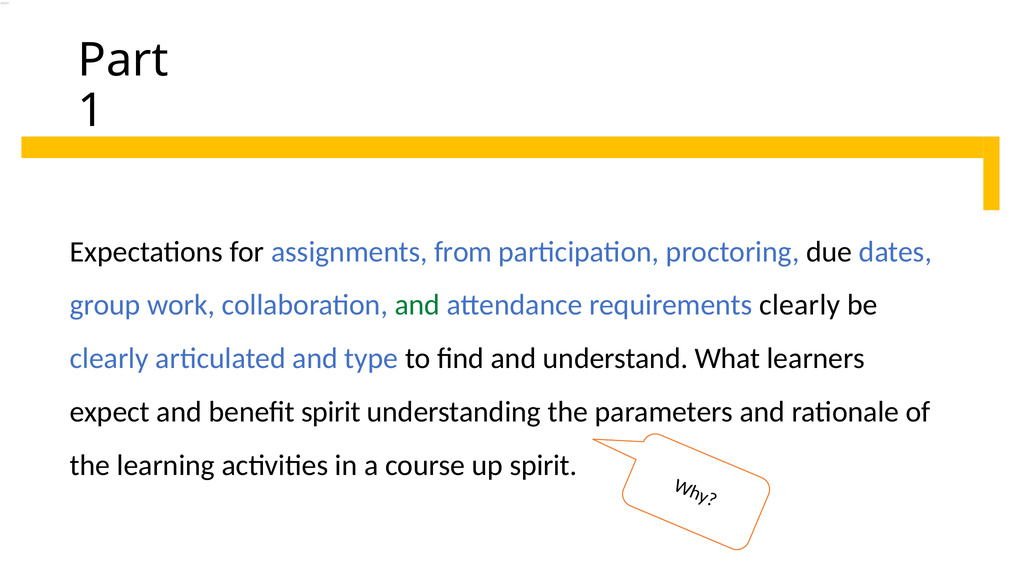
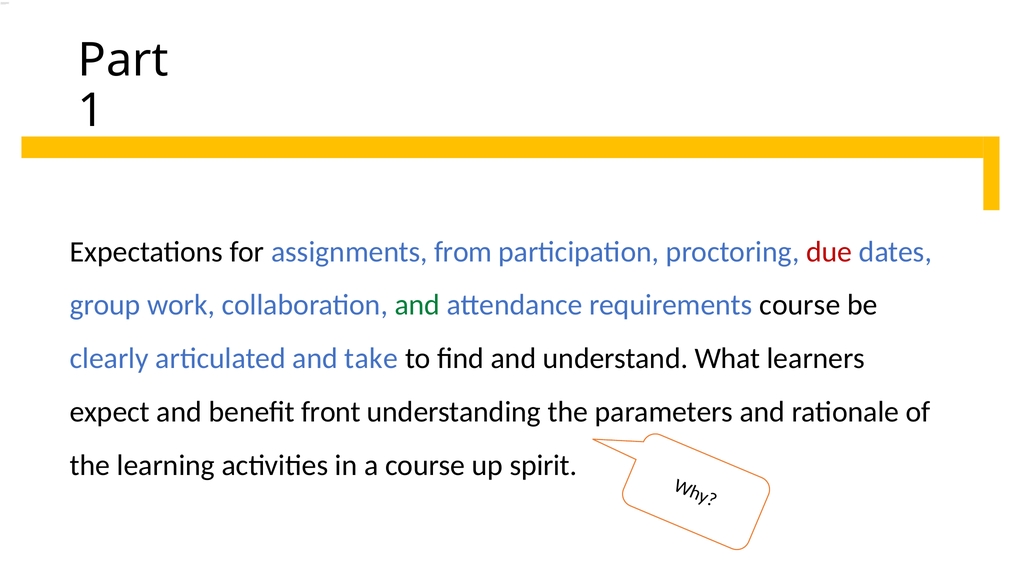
due colour: black -> red (829, 252)
requirements clearly: clearly -> course (800, 305)
type: type -> take (371, 359)
benefit spirit: spirit -> front (331, 412)
